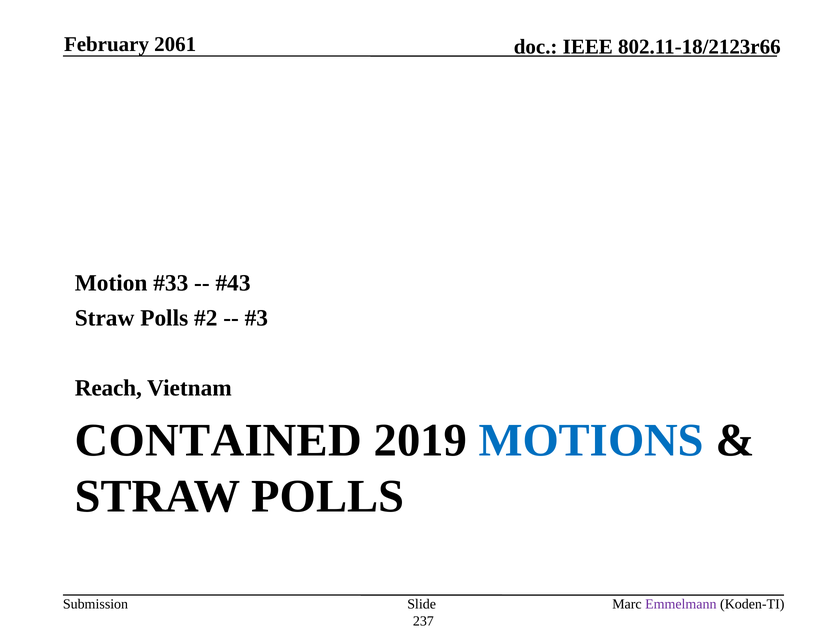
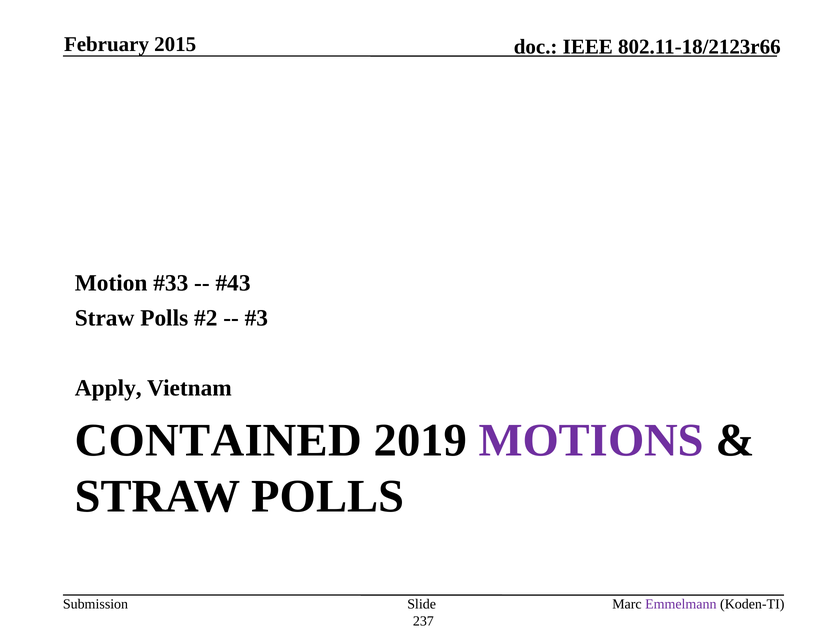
2061: 2061 -> 2015 (175, 45)
Reach: Reach -> Apply (108, 388)
MOTIONS colour: blue -> purple (591, 440)
